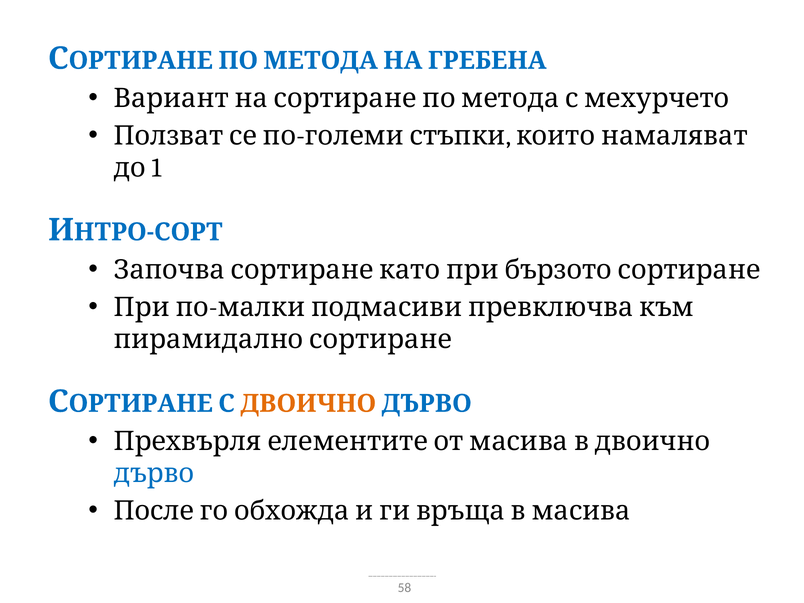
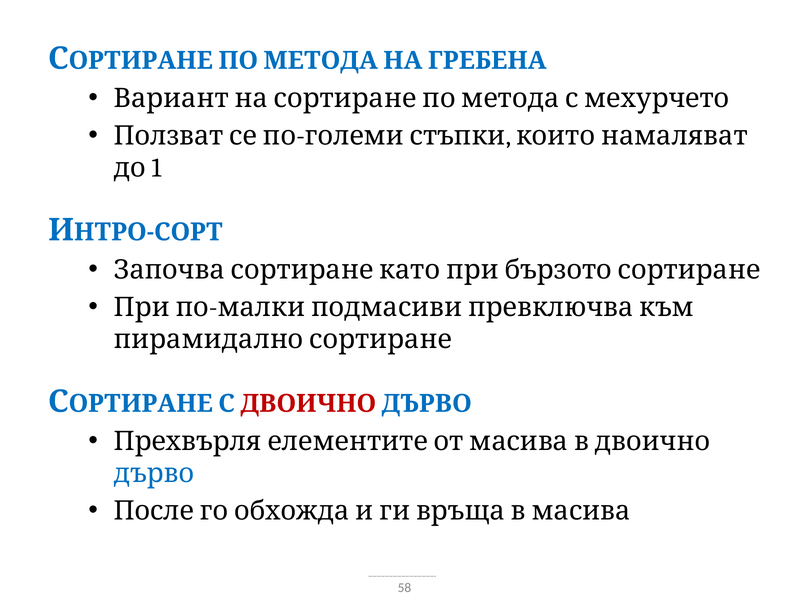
ДВОИЧНО colour: orange -> red (308, 404)
